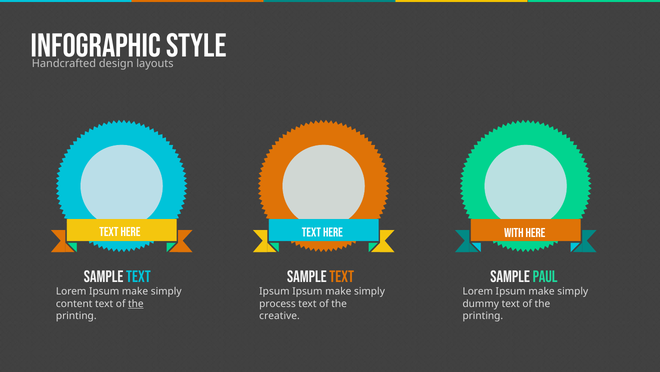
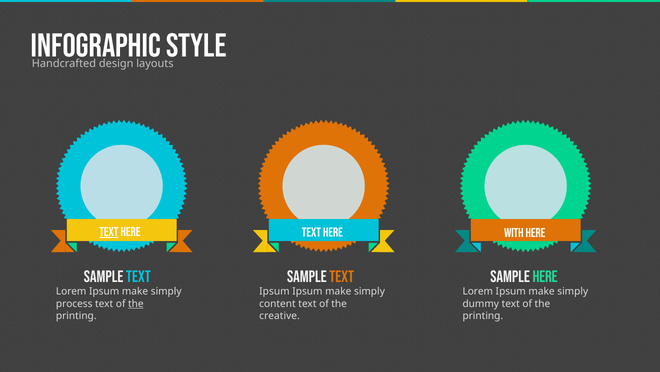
TEXT underline: none -> present (109, 232)
SAMPLE PAUL: PAUL -> HERE (545, 276)
content: content -> process (74, 303)
process: process -> content (277, 303)
